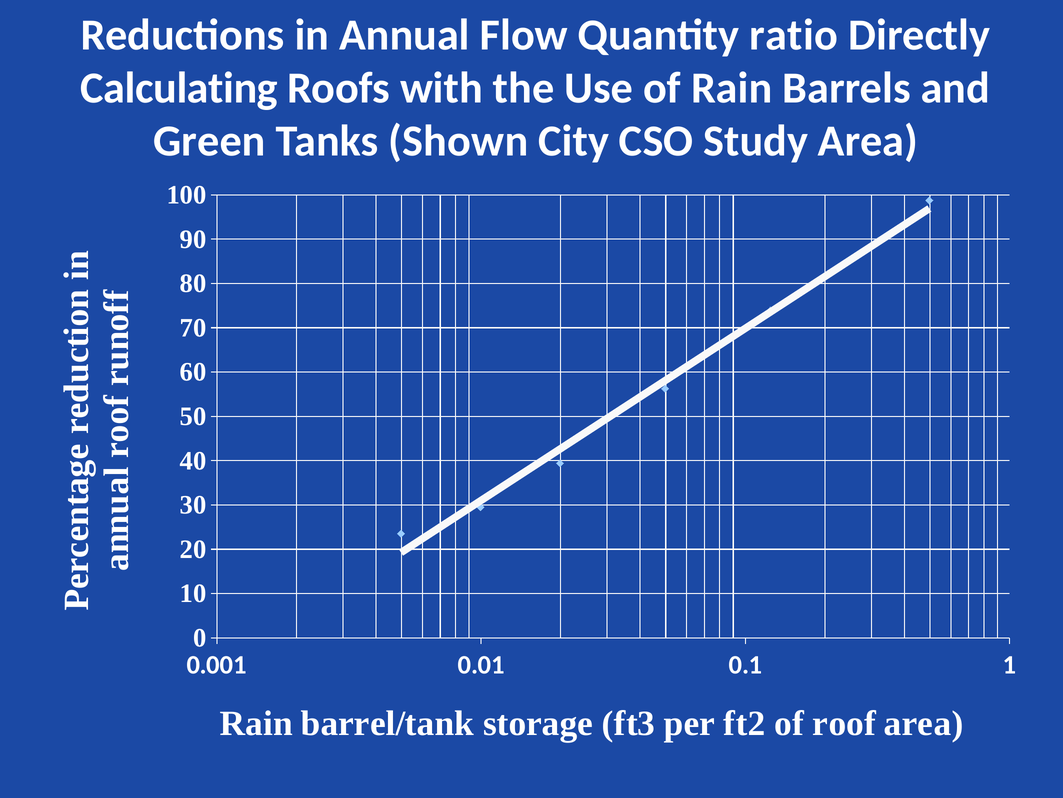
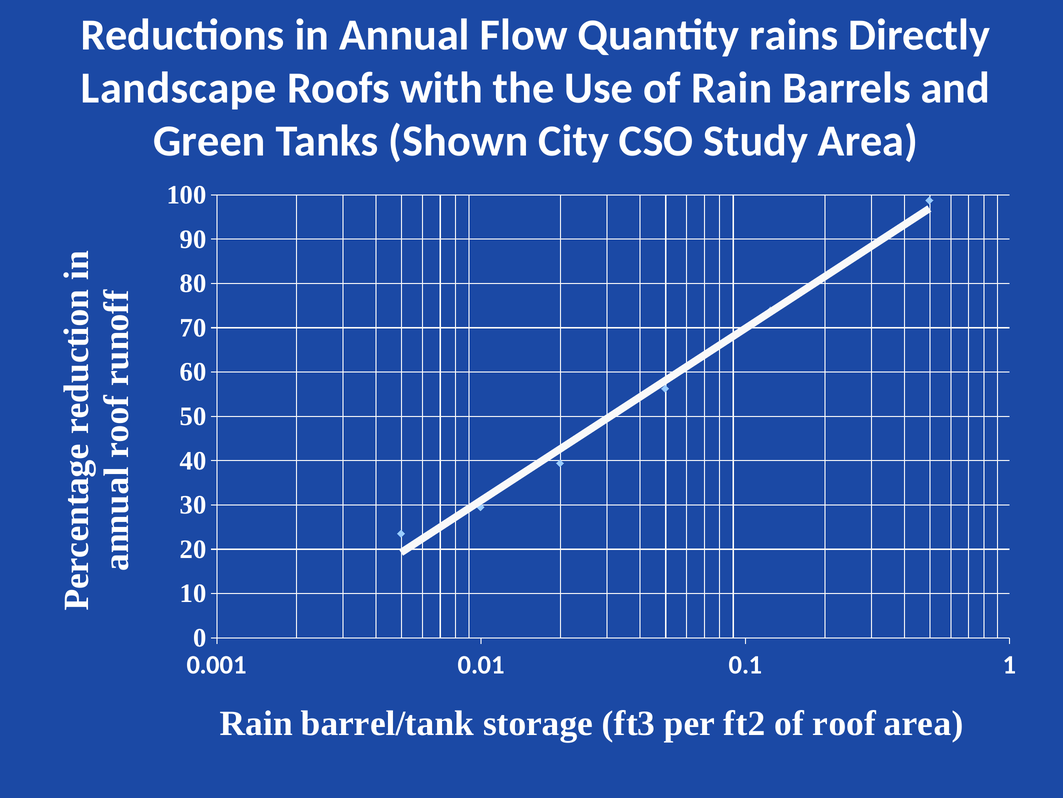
ratio: ratio -> rains (794, 35)
Calculating: Calculating -> Landscape (179, 88)
